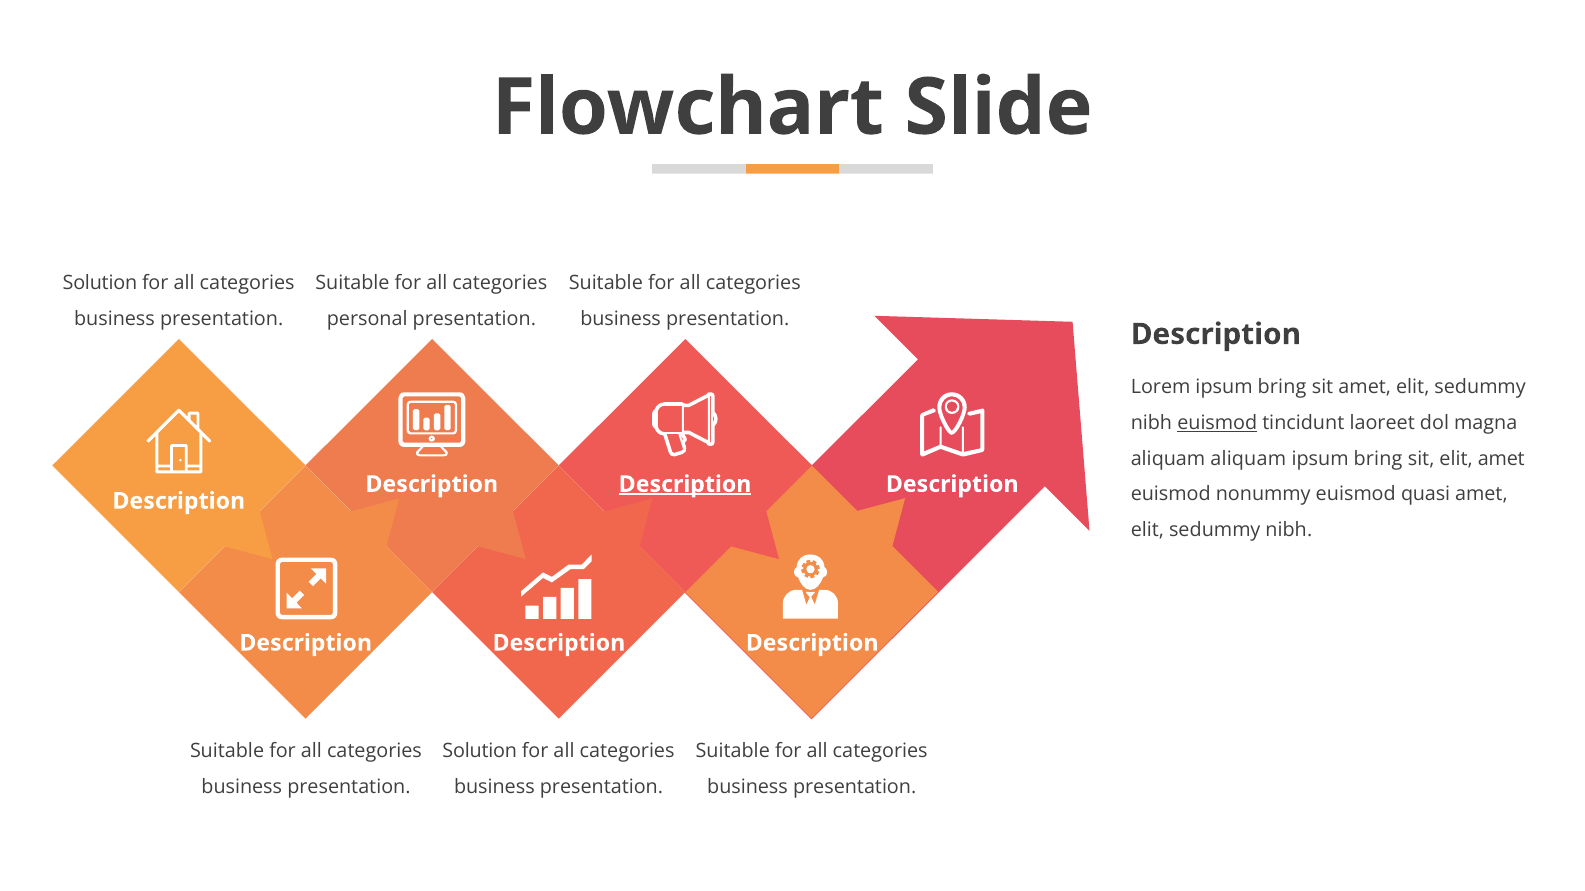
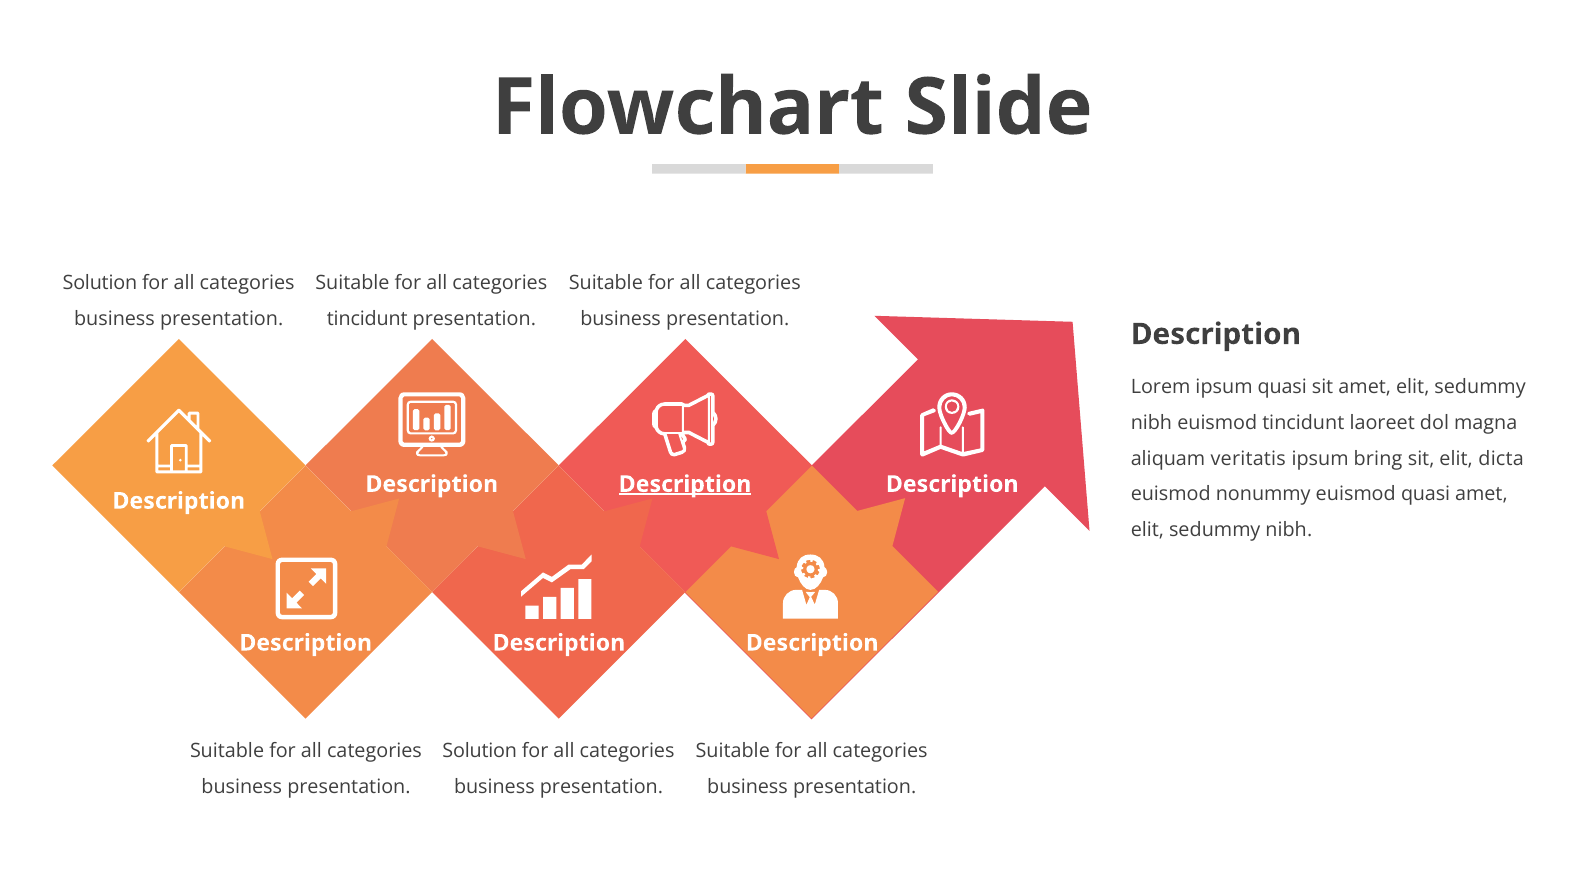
personal: personal -> tincidunt (367, 319)
Lorem ipsum bring: bring -> quasi (1282, 388)
euismod underline: present -> none (1217, 423)
aliquam aliquam: aliquam -> veritatis (1248, 459)
elit amet: amet -> dicta (1501, 459)
